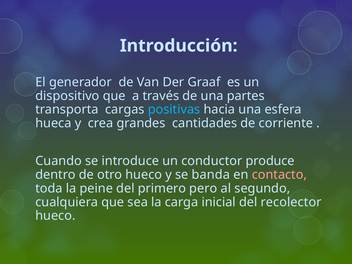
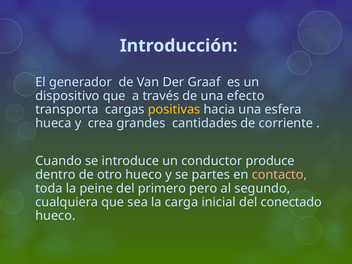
partes: partes -> efecto (246, 96)
positivas colour: light blue -> yellow (174, 110)
banda: banda -> partes (211, 175)
recolector: recolector -> conectado (291, 202)
